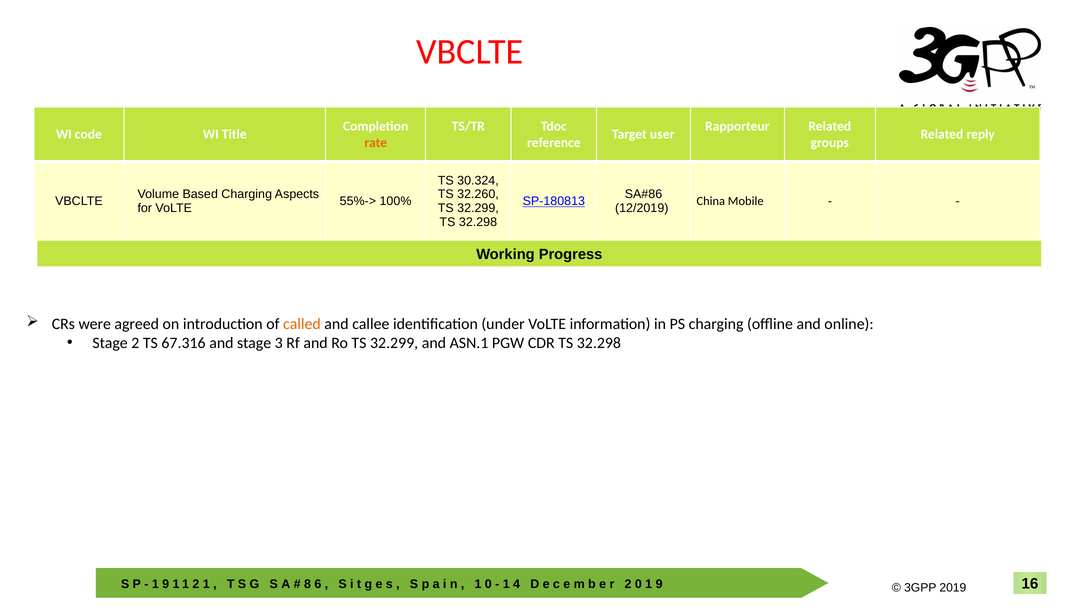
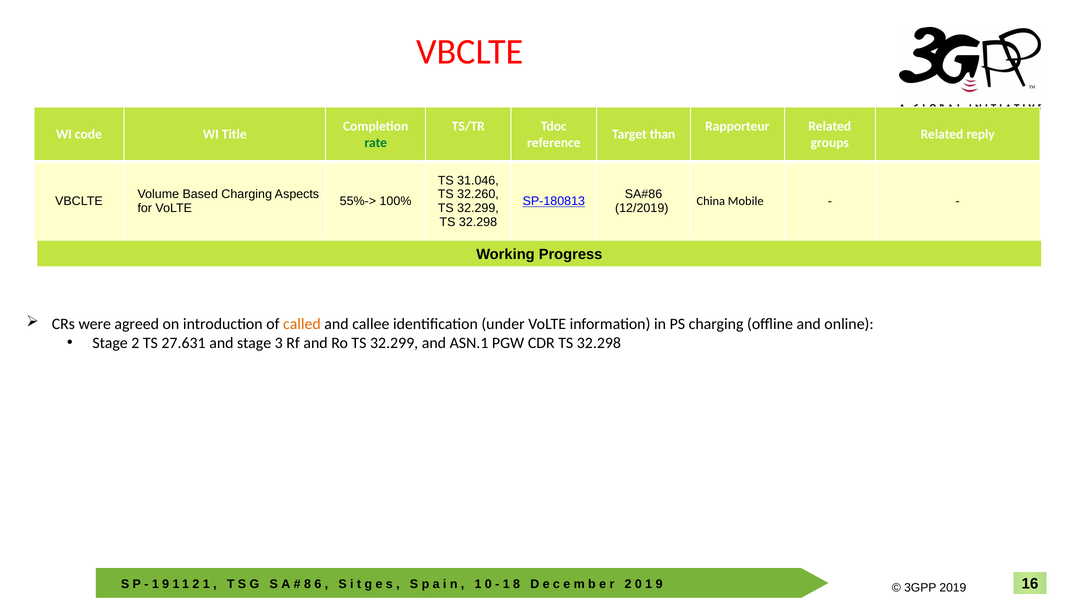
user: user -> than (662, 134)
rate colour: orange -> green (376, 143)
30.324: 30.324 -> 31.046 (478, 180)
67.316: 67.316 -> 27.631 (184, 343)
4: 4 -> 8 (517, 584)
